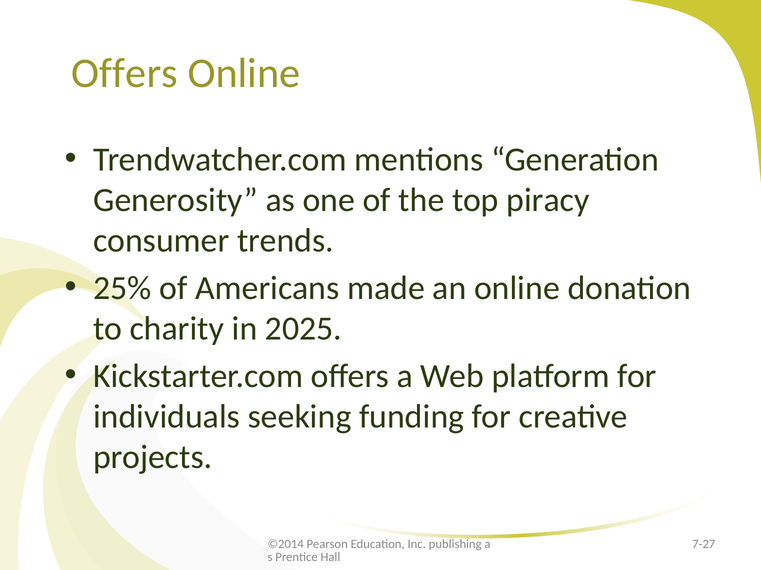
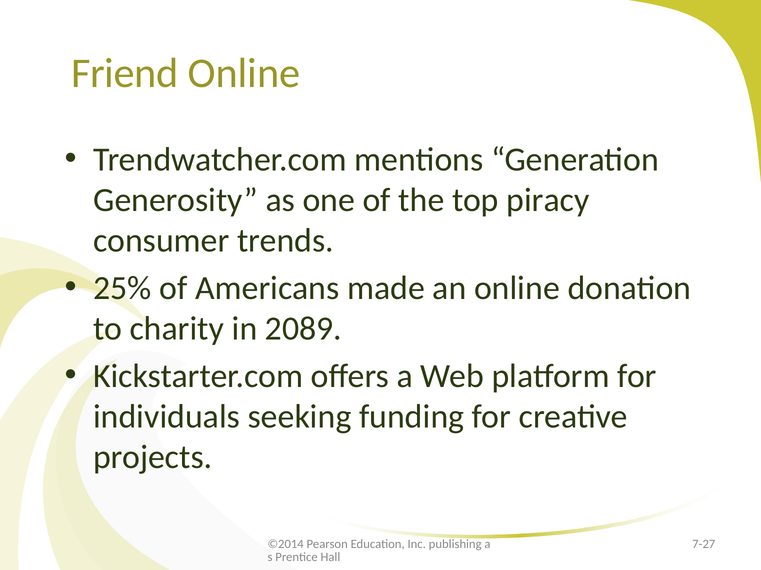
Offers: Offers -> Friend (125, 73)
2025: 2025 -> 2089 (303, 329)
